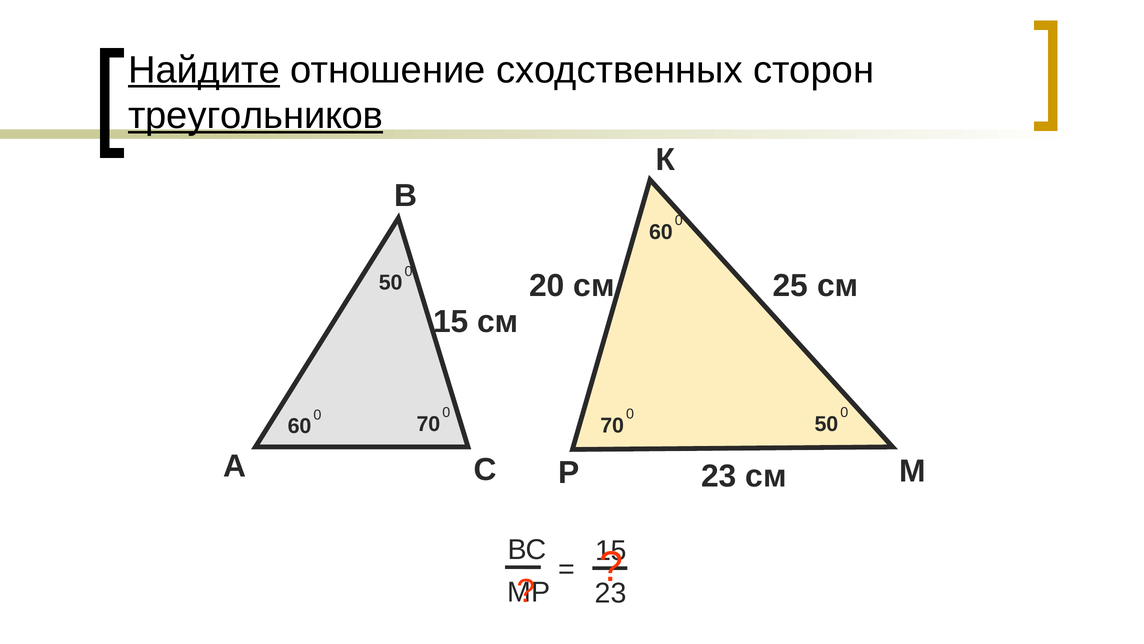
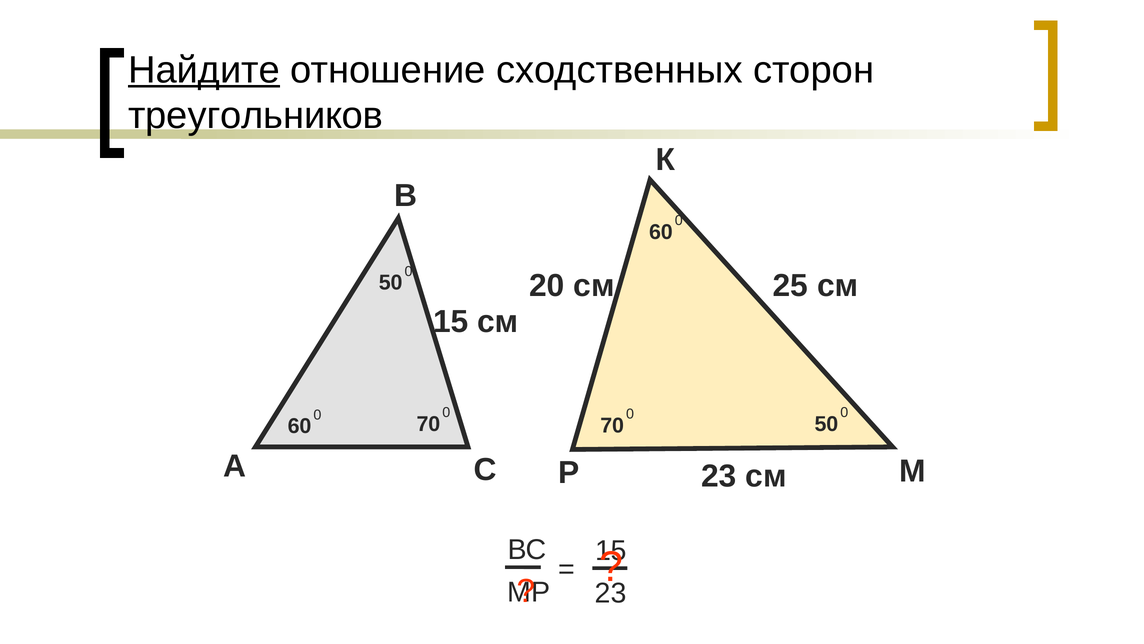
треугольников underline: present -> none (256, 116)
